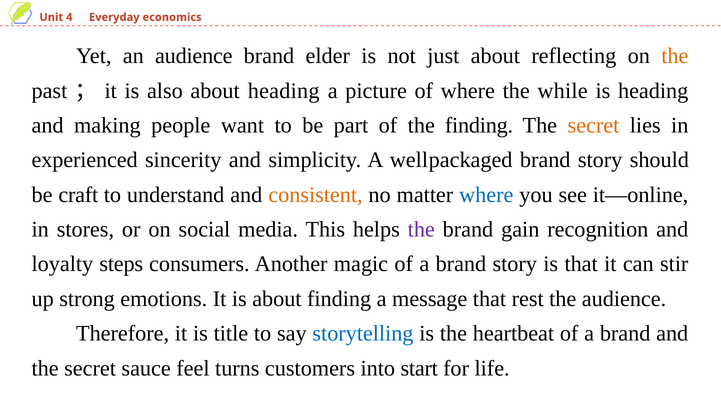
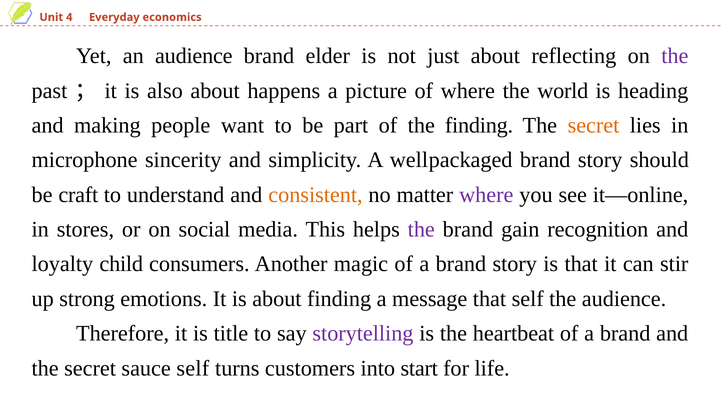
the colour: orange -> purple (675, 56)
about heading: heading -> happens (284, 91)
while: while -> world (563, 91)
experienced: experienced -> microphone (85, 160)
where colour: blue -> purple (486, 195)
steps: steps -> child (121, 264)
that rest: rest -> self (528, 299)
storytelling colour: blue -> purple (363, 334)
sauce feel: feel -> self (193, 369)
